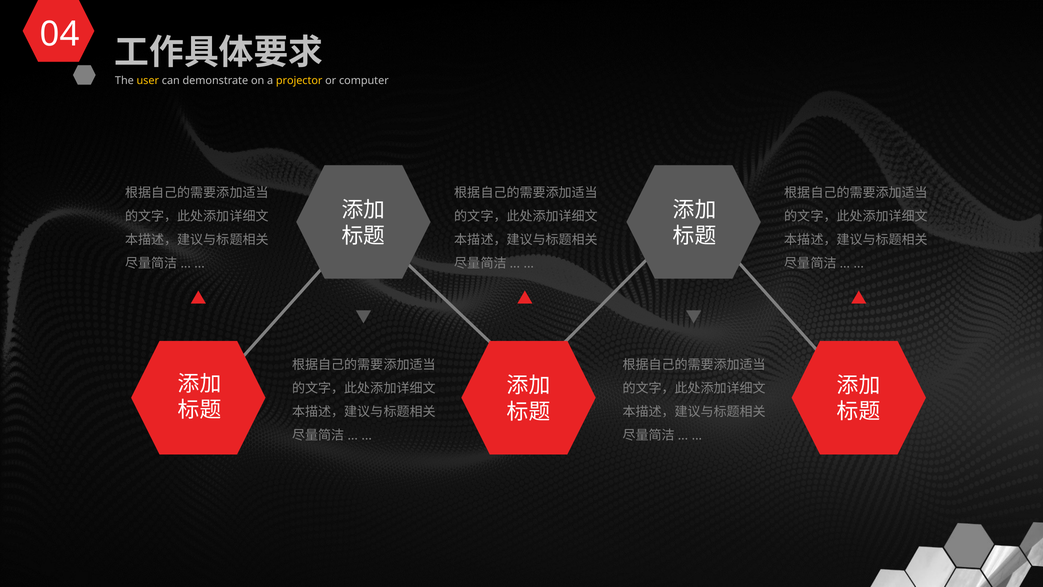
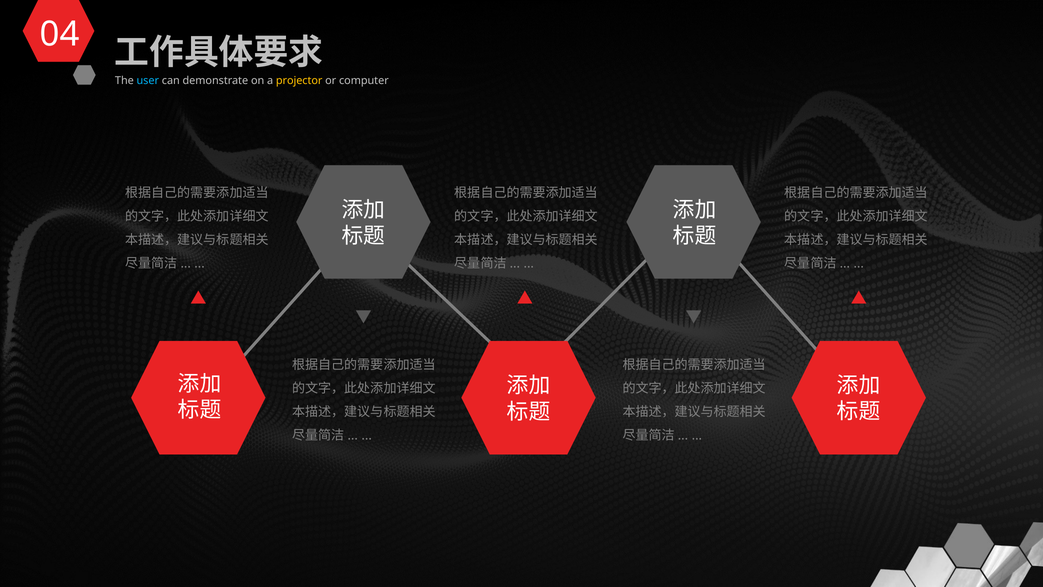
user colour: yellow -> light blue (148, 80)
